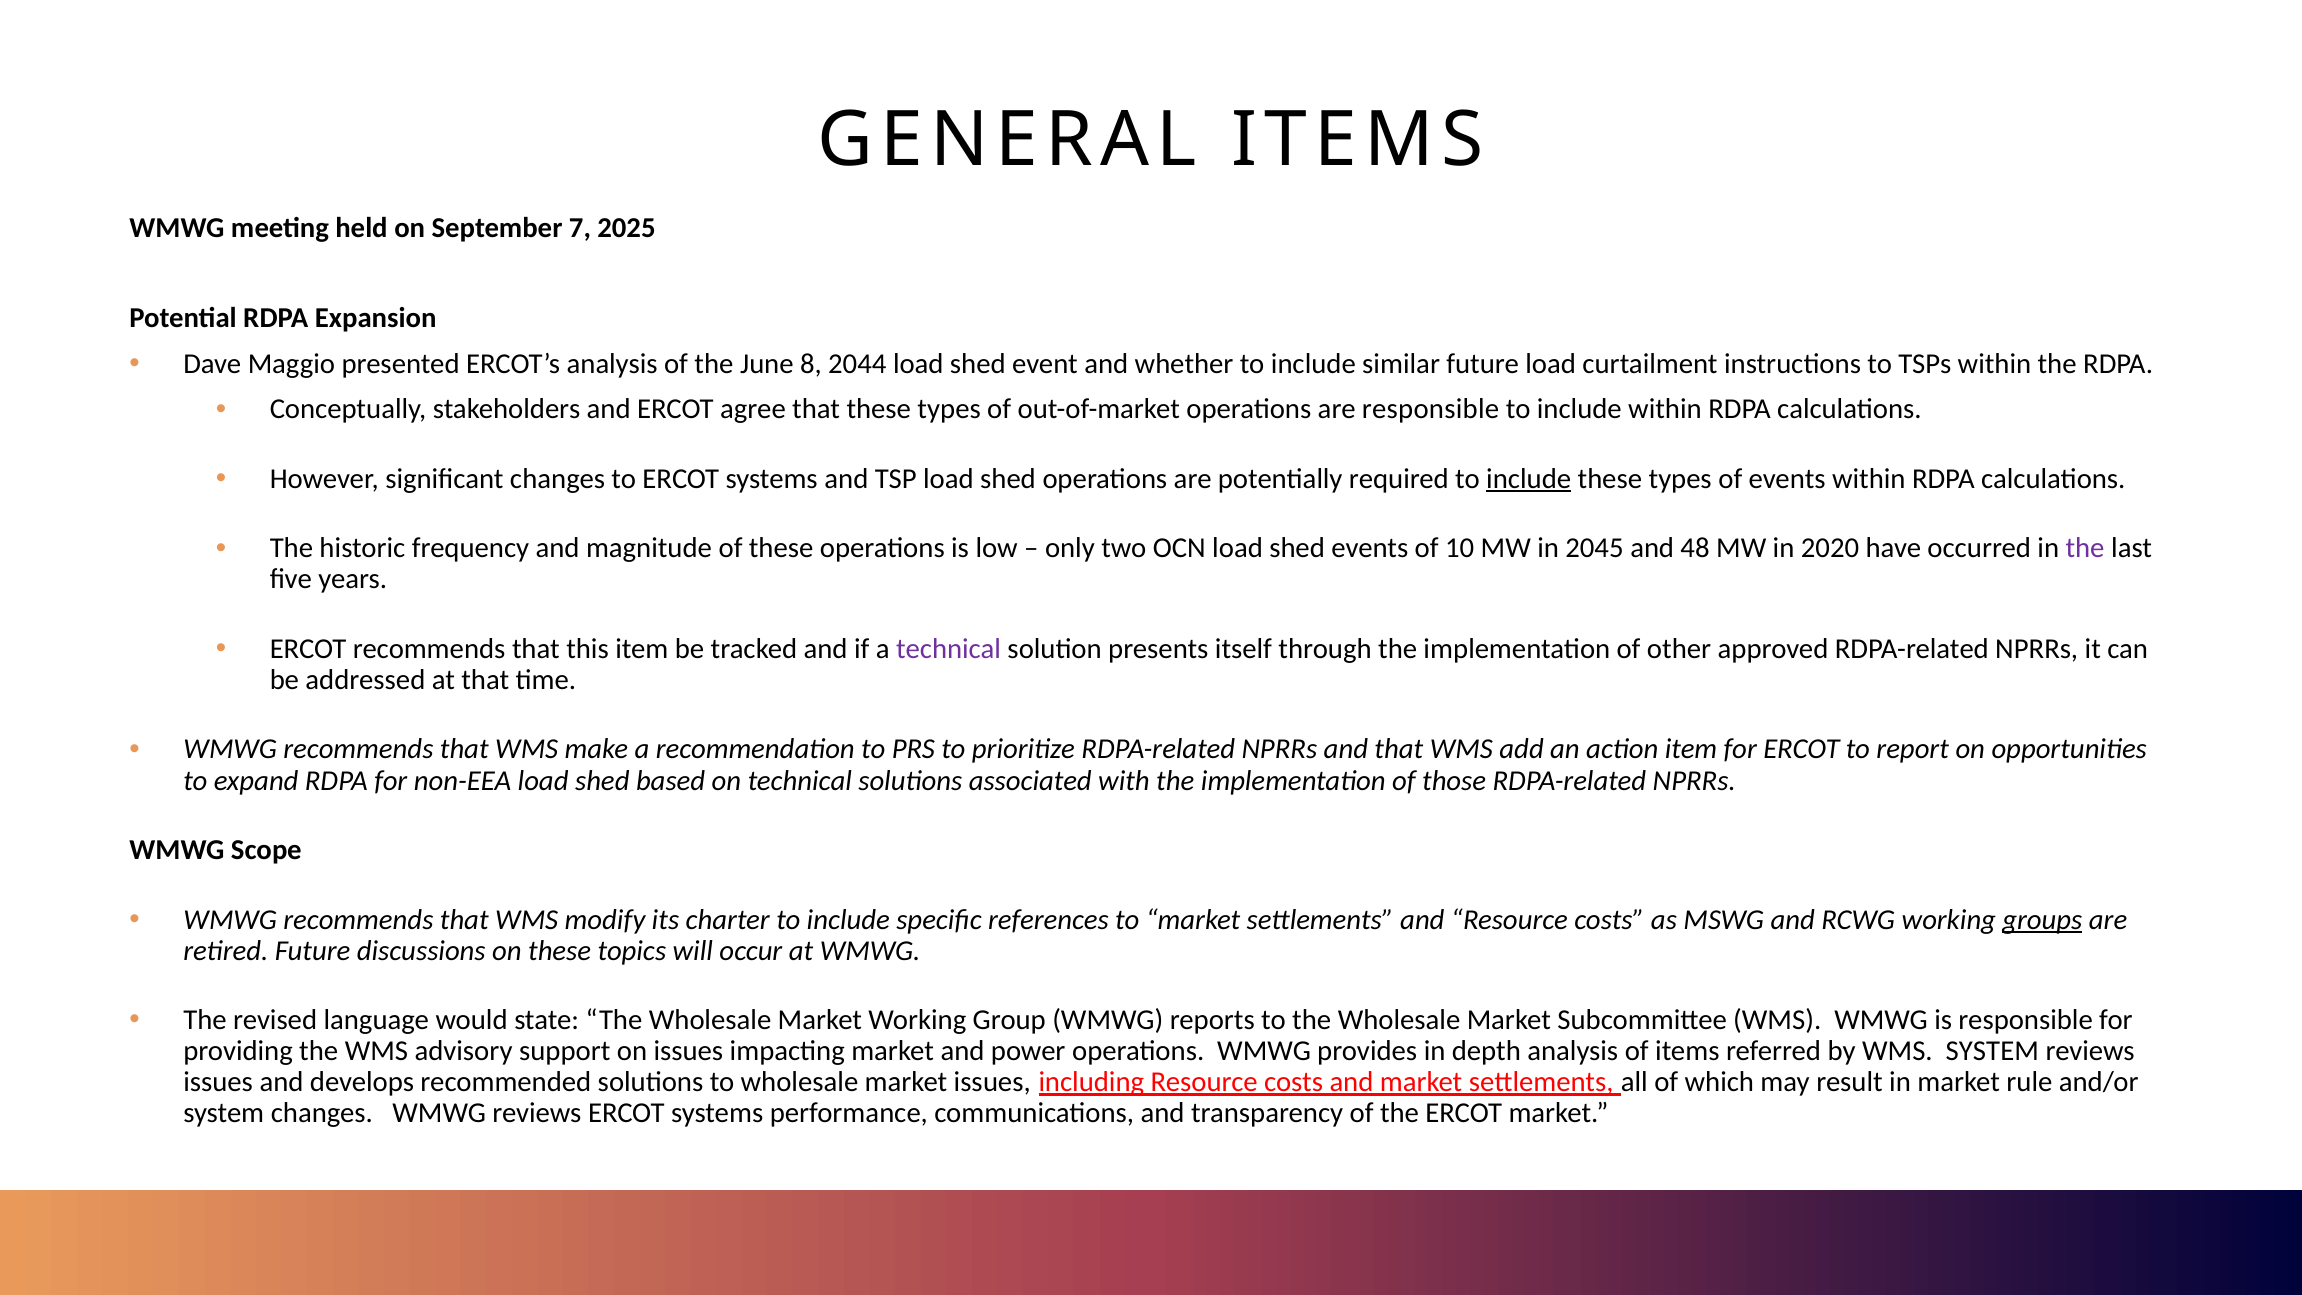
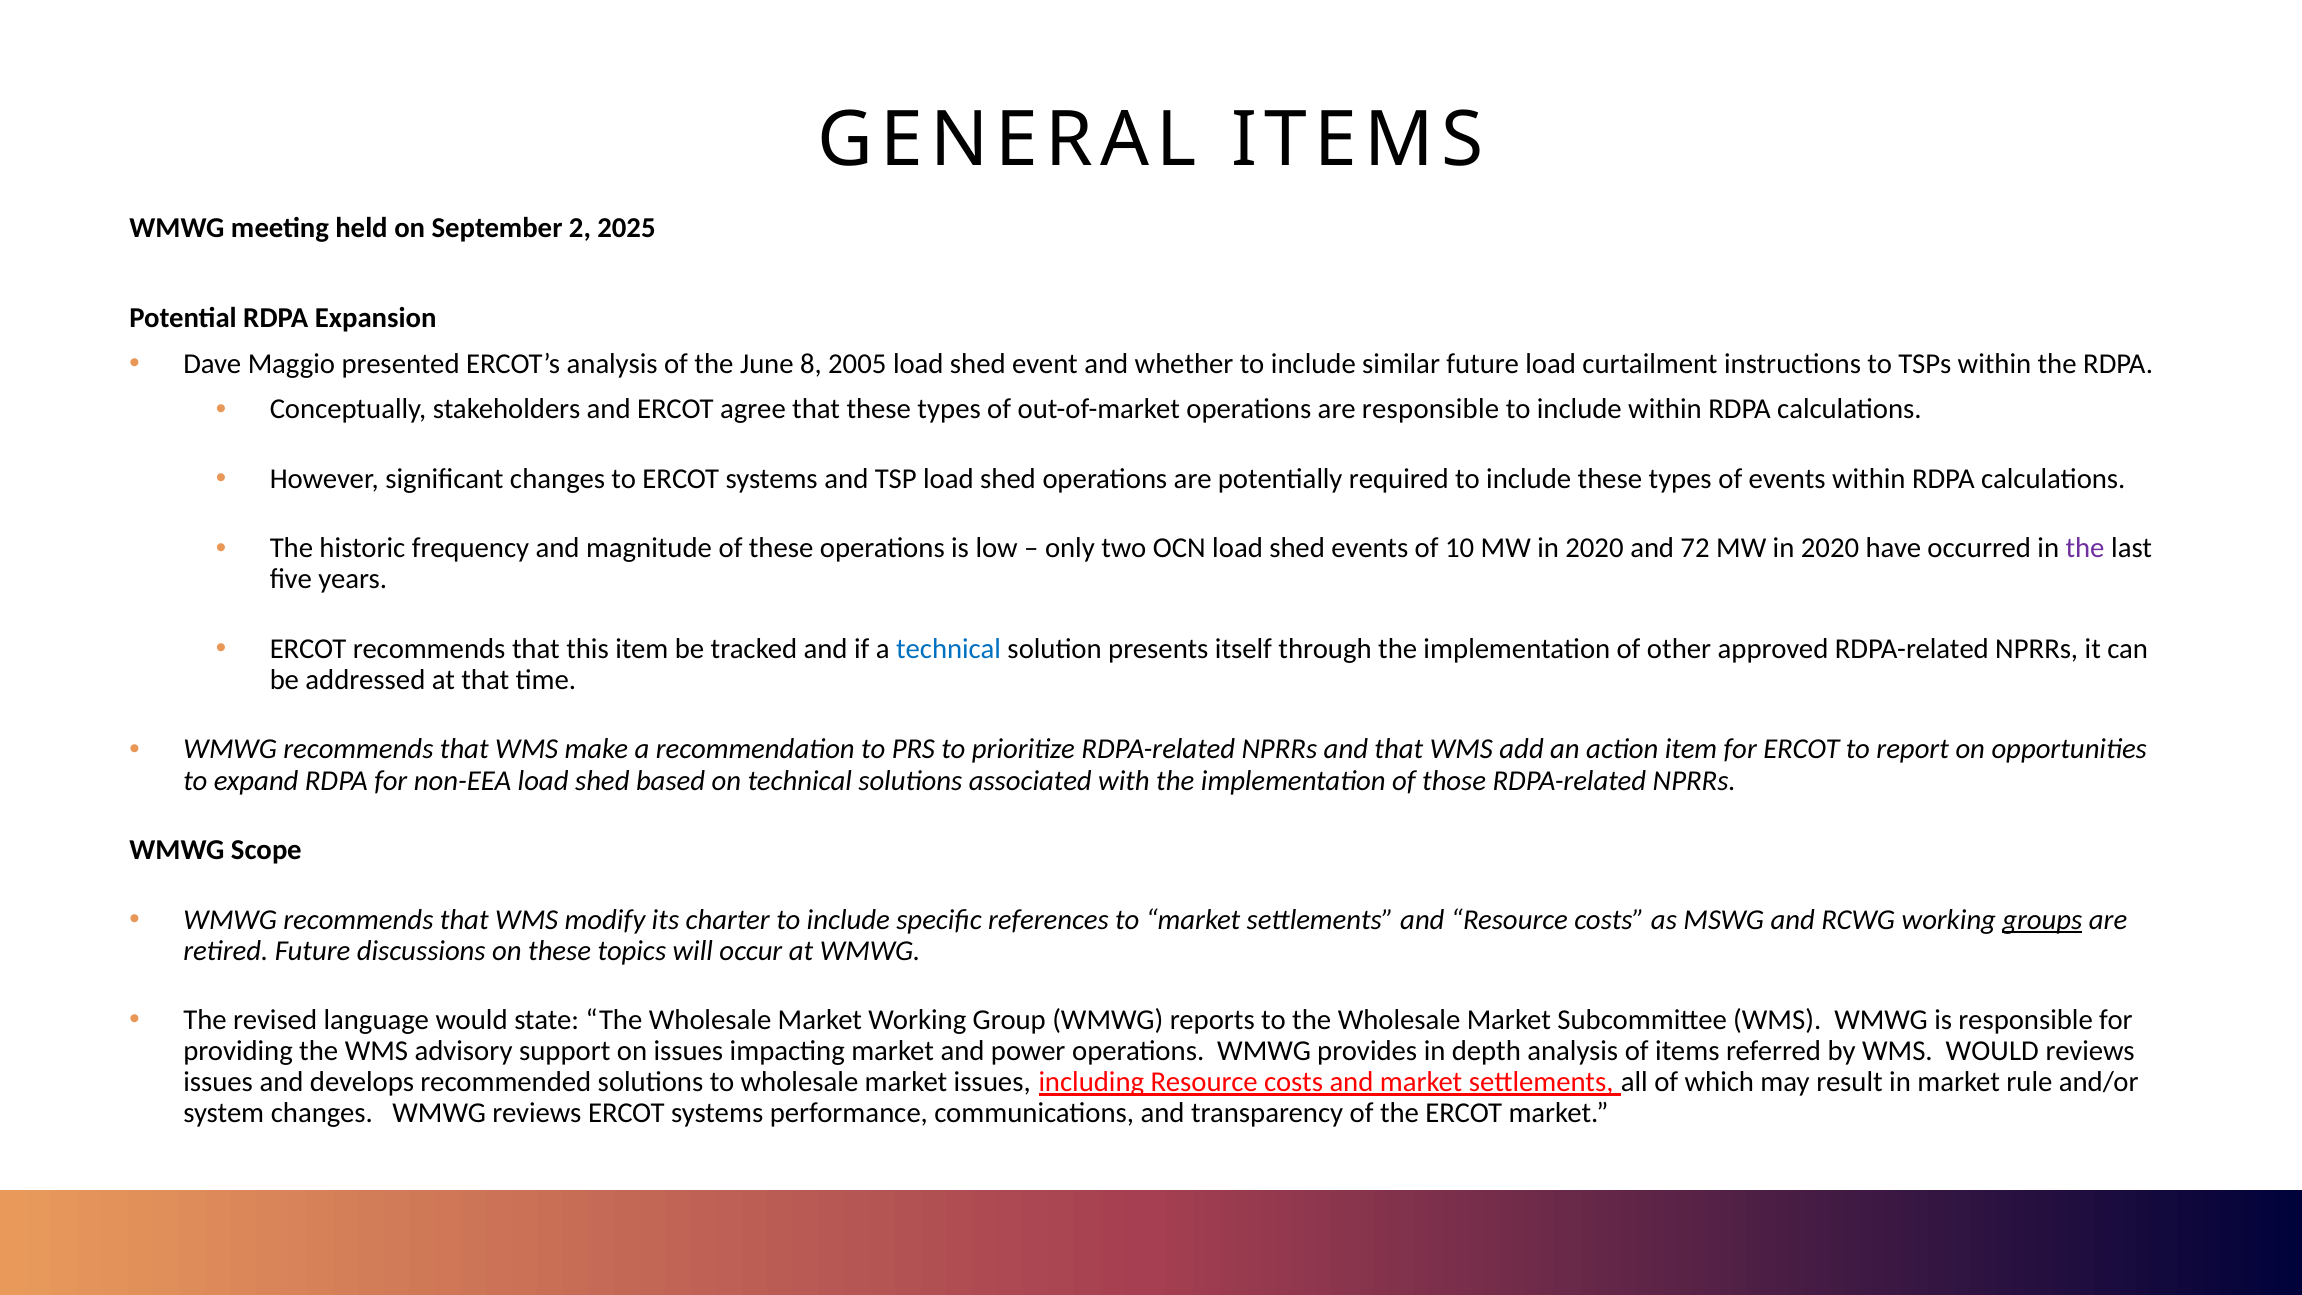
7: 7 -> 2 (580, 228)
2044: 2044 -> 2005 (857, 364)
include underline: present -> none (1529, 479)
10 MW in 2045: 2045 -> 2020 (1595, 548)
48: 48 -> 72 (1695, 548)
technical colour: purple -> blue (949, 649)
WMS SYSTEM: SYSTEM -> WOULD (1992, 1051)
